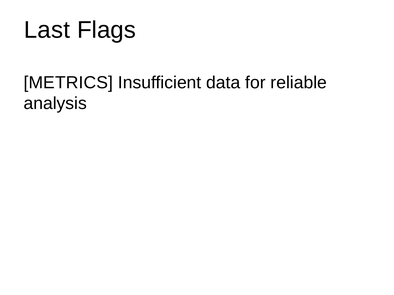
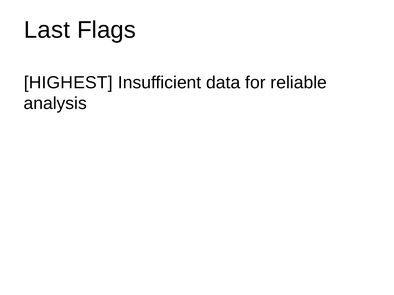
METRICS: METRICS -> HIGHEST (68, 83)
